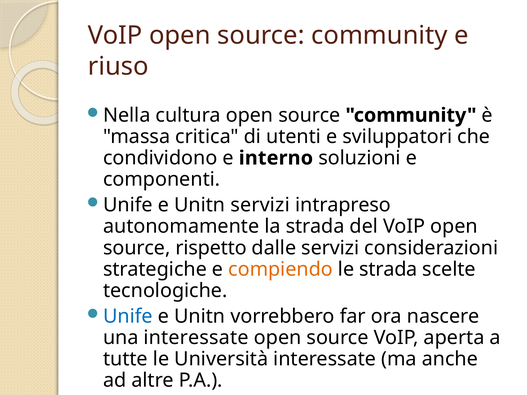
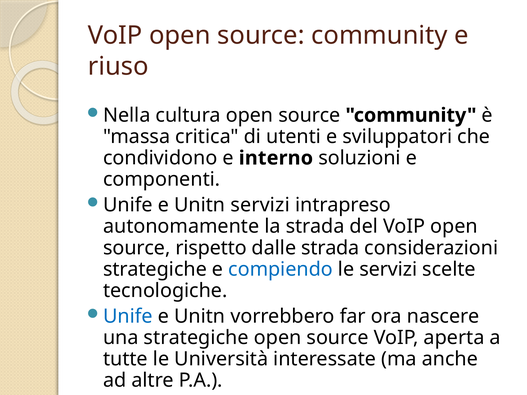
dalle servizi: servizi -> strada (330, 248)
compiendo colour: orange -> blue (281, 269)
le strada: strada -> servizi (388, 269)
una interessate: interessate -> strategiche (196, 338)
